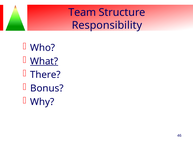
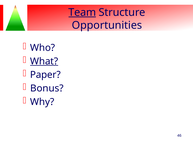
Team underline: none -> present (82, 12)
Responsibility: Responsibility -> Opportunities (107, 25)
There: There -> Paper (45, 75)
